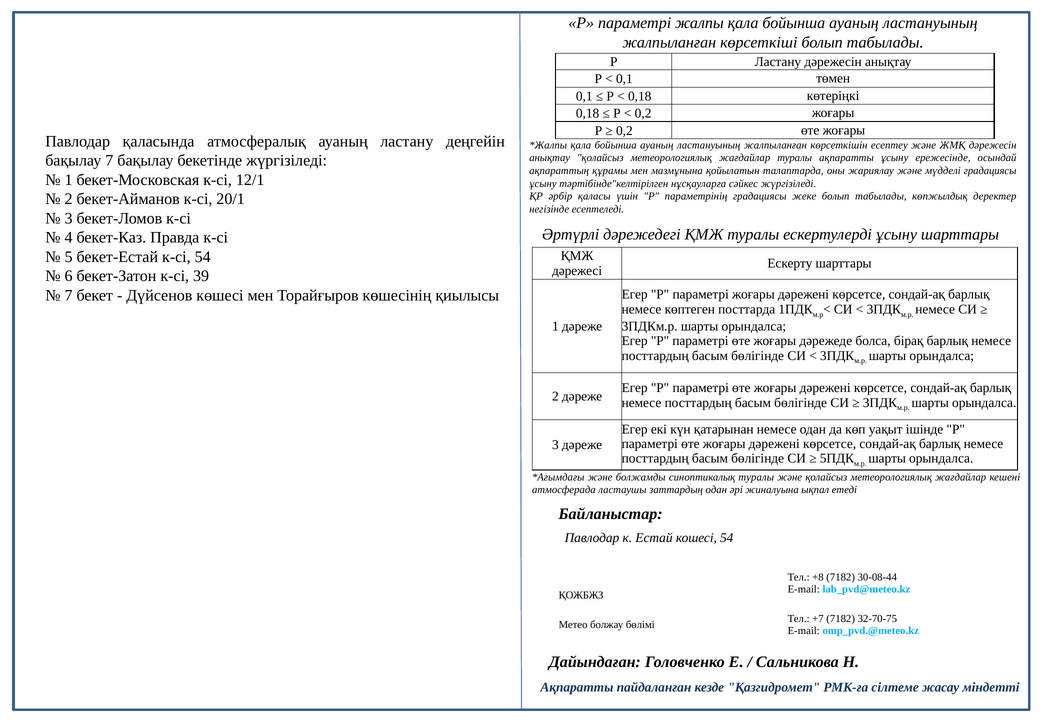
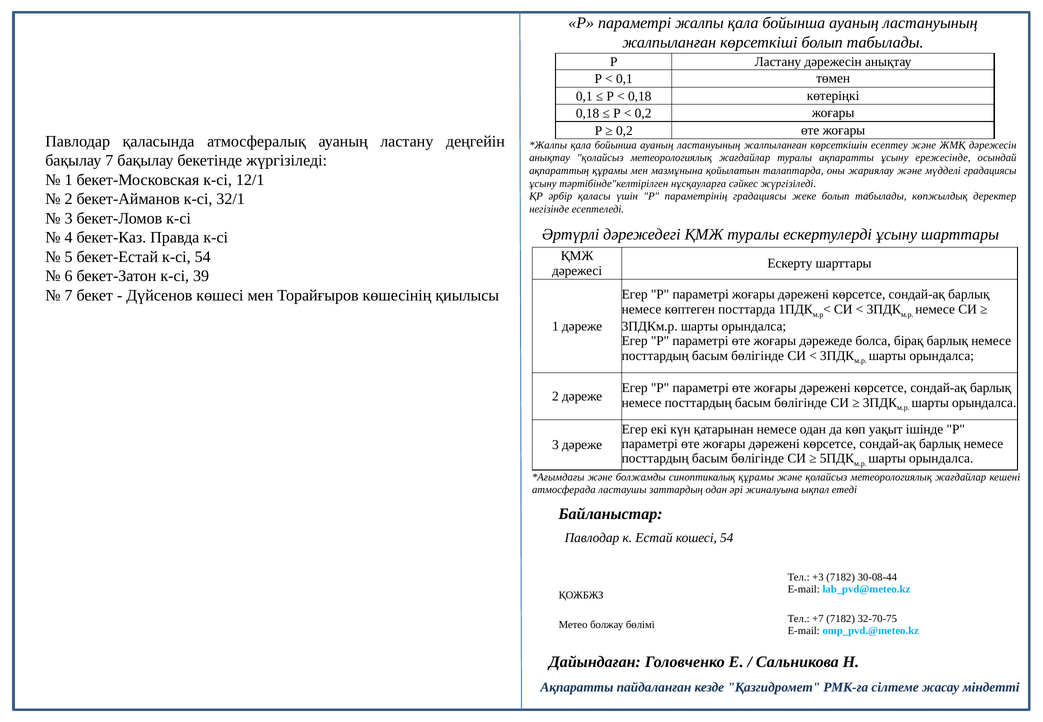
20/1: 20/1 -> 32/1 (231, 199)
синоптикалық туралы: туралы -> құрамы (756, 477)
+8: +8 -> +3 (818, 577)
